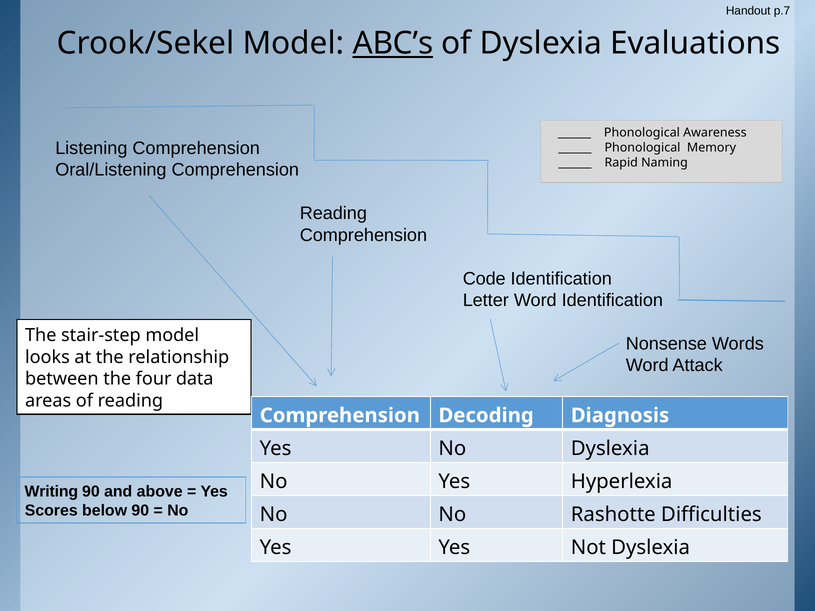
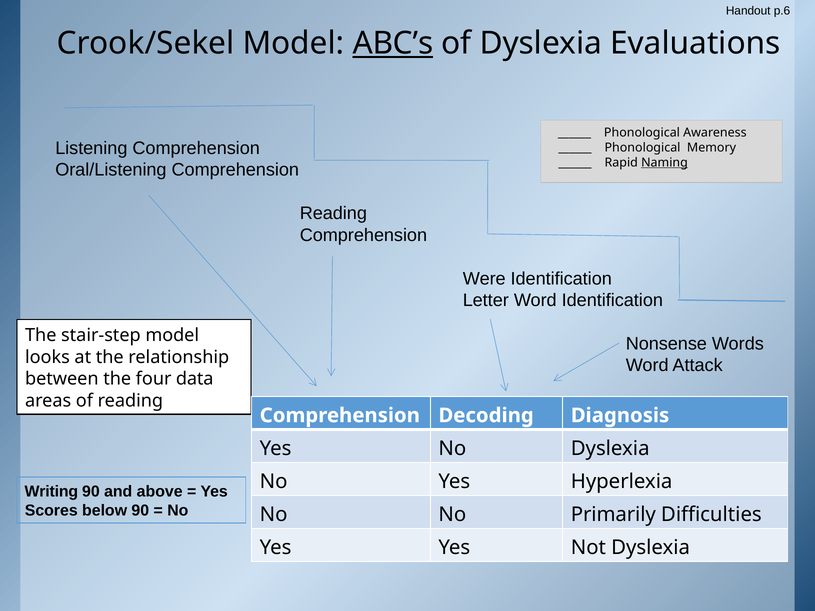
p.7: p.7 -> p.6 (782, 11)
Naming underline: none -> present (665, 163)
Code: Code -> Were (484, 279)
Rashotte: Rashotte -> Primarily (613, 515)
